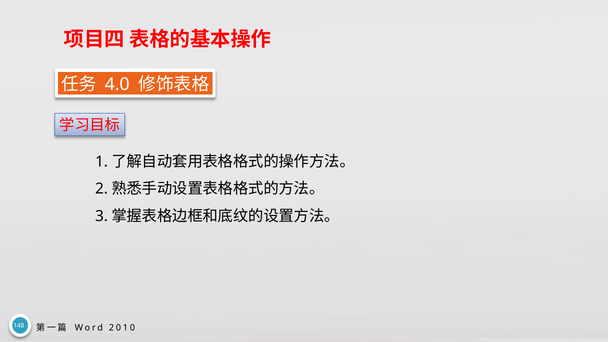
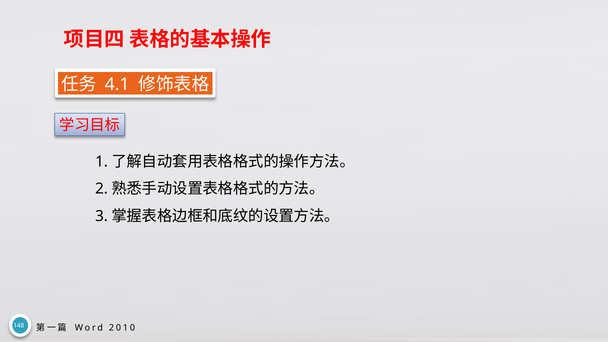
4.0: 4.0 -> 4.1 (117, 84)
